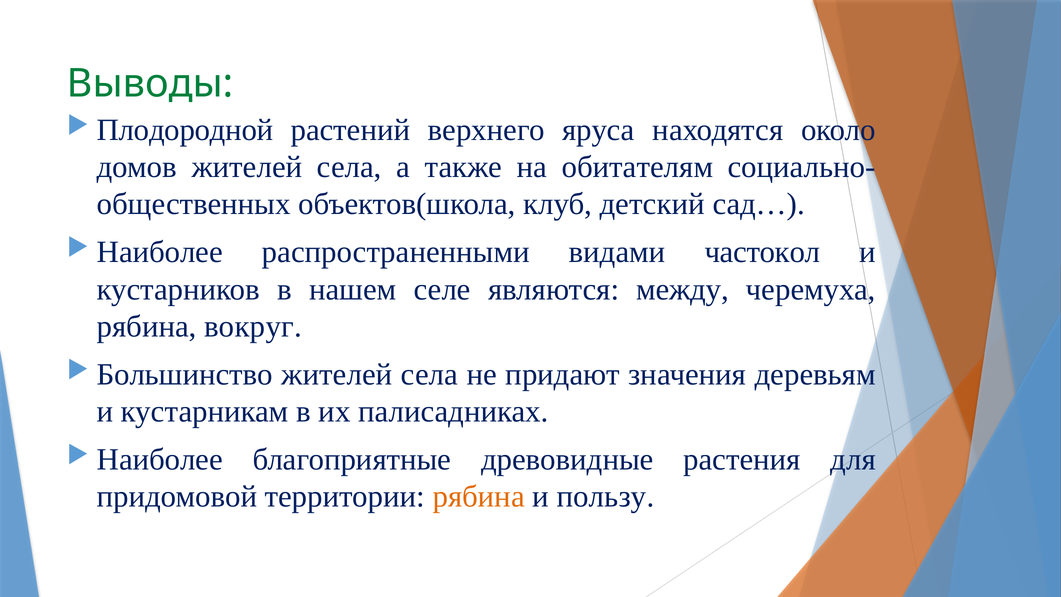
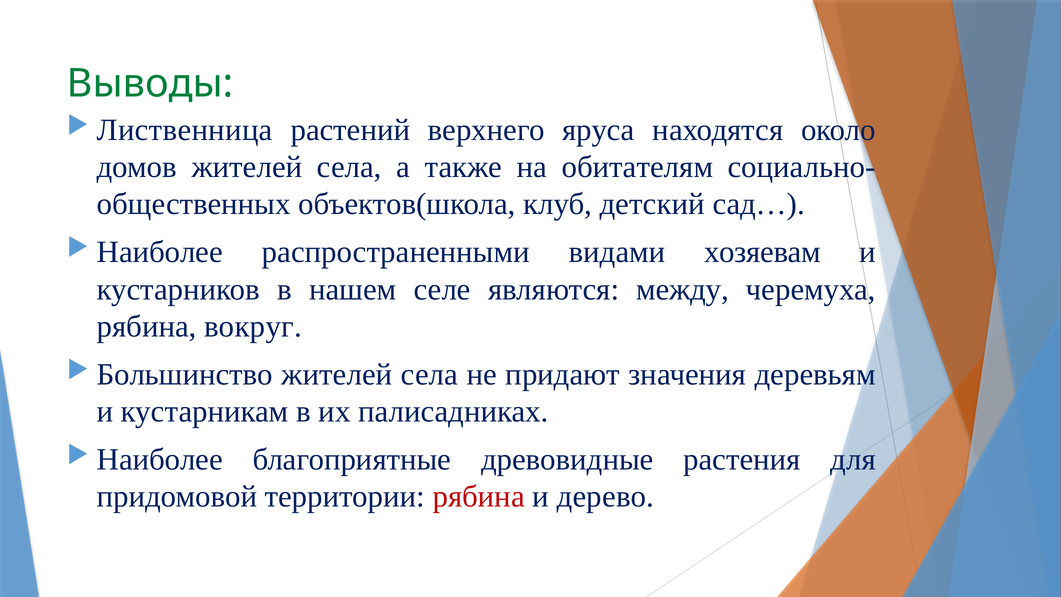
Плодородной: Плодородной -> Лиственница (185, 130)
частокол: частокол -> хозяевам (762, 252)
рябина colour: orange -> red (479, 497)
пользу: пользу -> дерево (605, 497)
